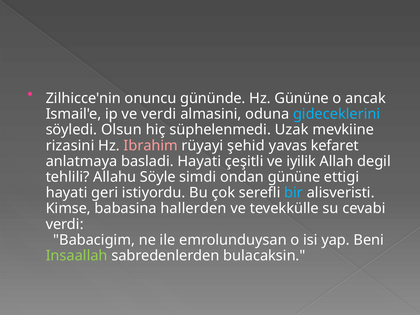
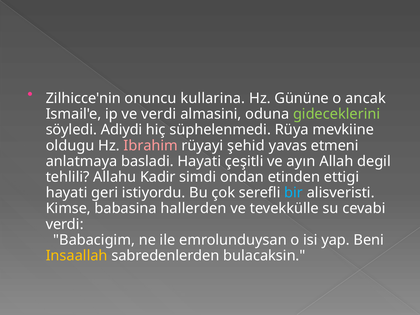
gününde: gününde -> kullarina (213, 98)
gideceklerini colour: light blue -> light green (337, 114)
Olsun: Olsun -> Adiydi (122, 130)
Uzak: Uzak -> Rüya (292, 130)
rizasini: rizasini -> oldugu (70, 146)
kefaret: kefaret -> etmeni (335, 146)
iyilik: iyilik -> ayın (301, 161)
Söyle: Söyle -> Kadir (158, 177)
ondan gününe: gününe -> etinden (294, 177)
Insaallah colour: light green -> yellow (77, 256)
